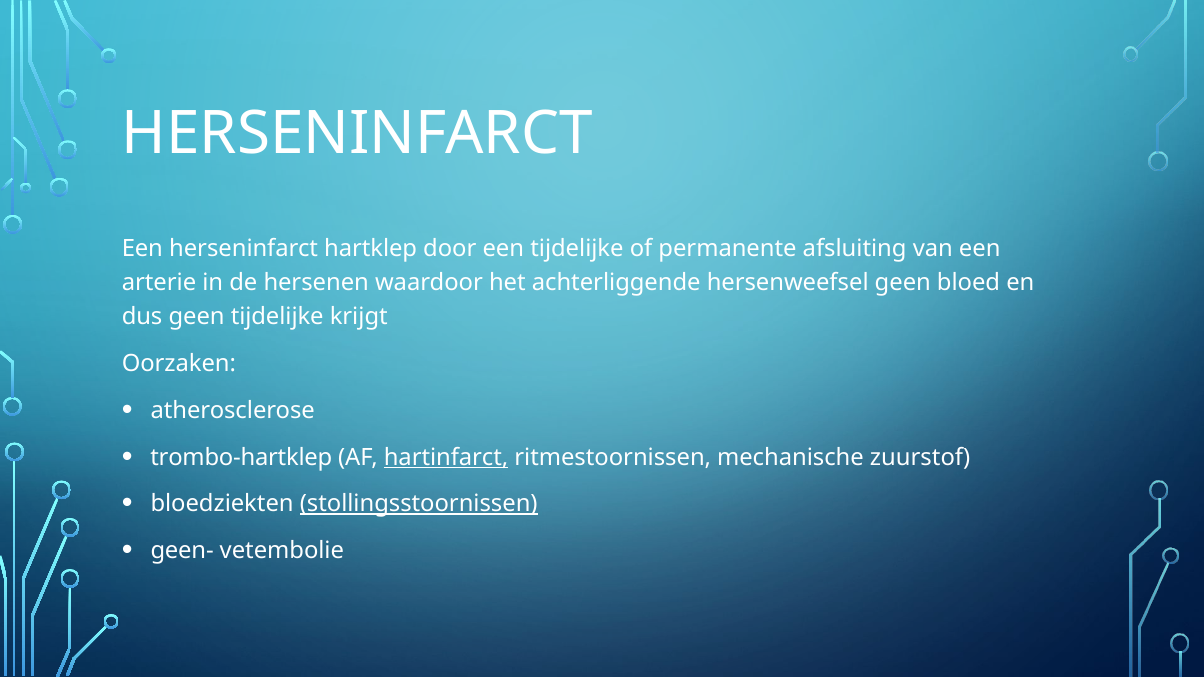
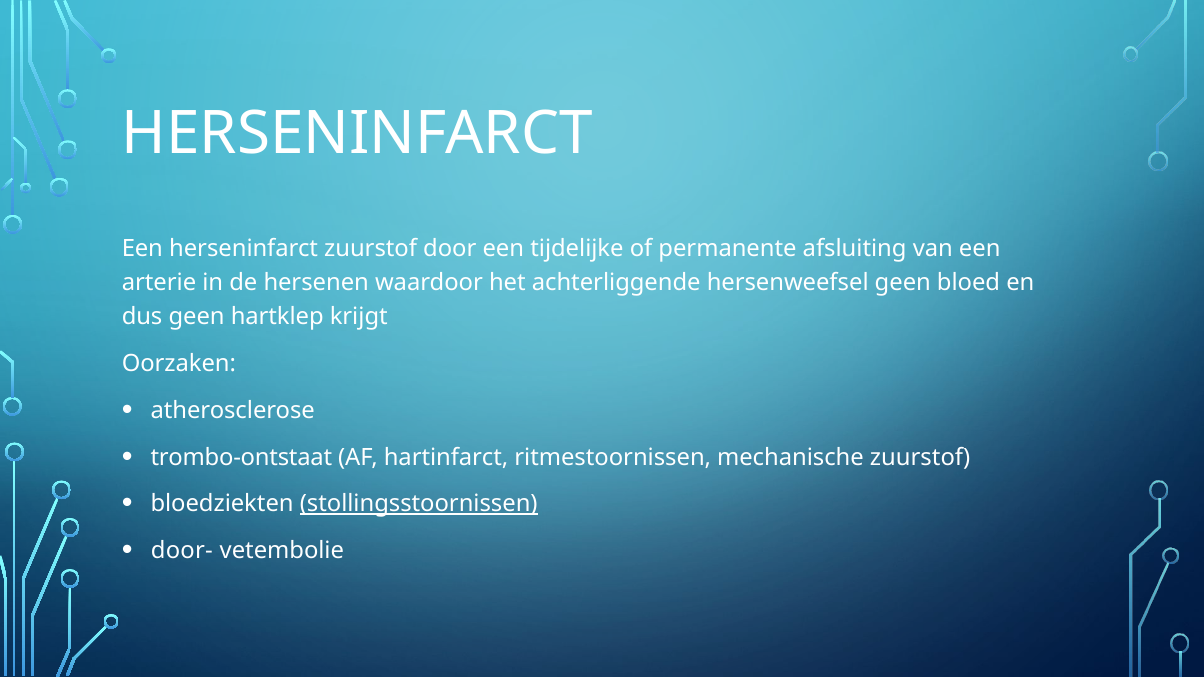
herseninfarct hartklep: hartklep -> zuurstof (371, 248)
geen tijdelijke: tijdelijke -> hartklep (277, 317)
trombo-hartklep: trombo-hartklep -> trombo-ontstaat (241, 457)
hartinfarct underline: present -> none (446, 457)
geen-: geen- -> door- (182, 551)
